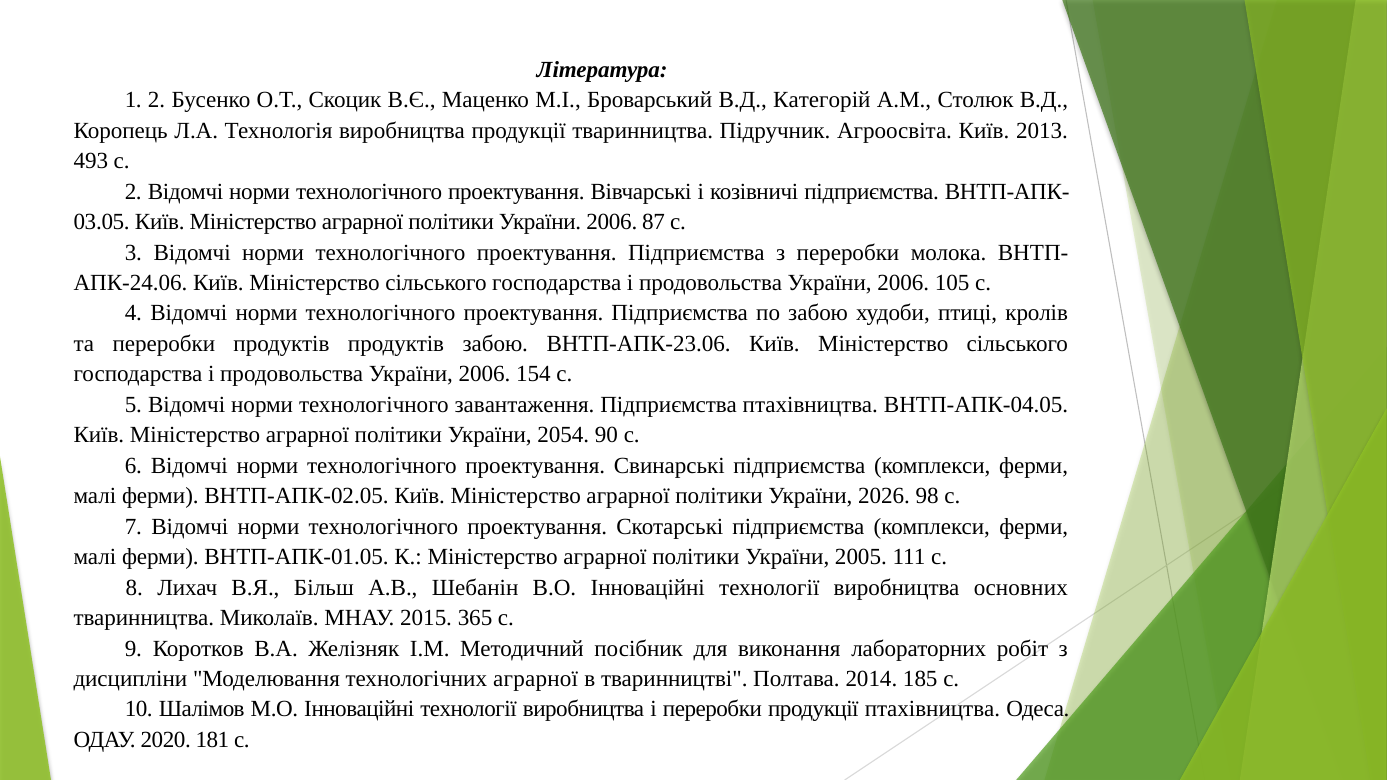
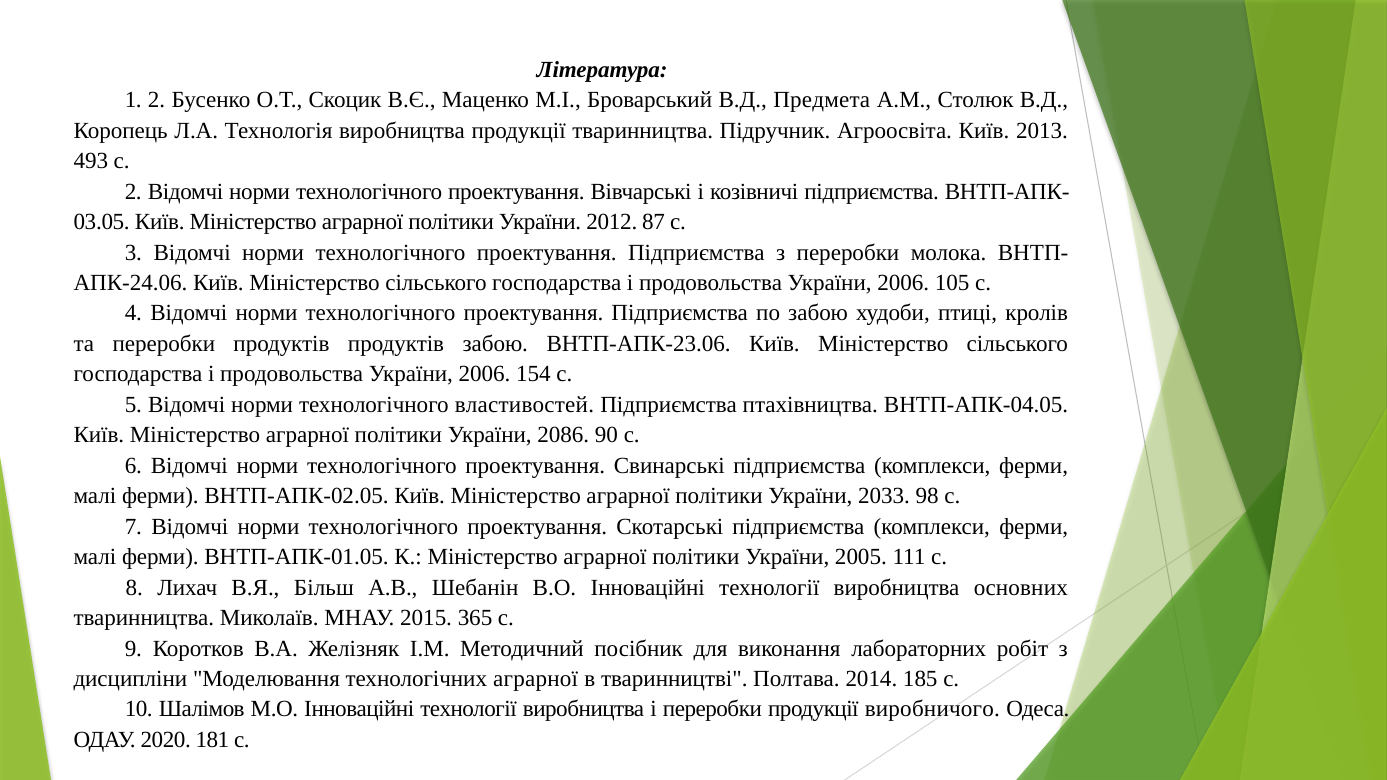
Категорій: Категорій -> Предмета (822, 100)
політики України 2006: 2006 -> 2012 (612, 222)
завантаження: завантаження -> властивостей (524, 405)
2054: 2054 -> 2086 (563, 435)
2026: 2026 -> 2033 (884, 496)
продукції птахівництва: птахівництва -> виробничого (932, 709)
